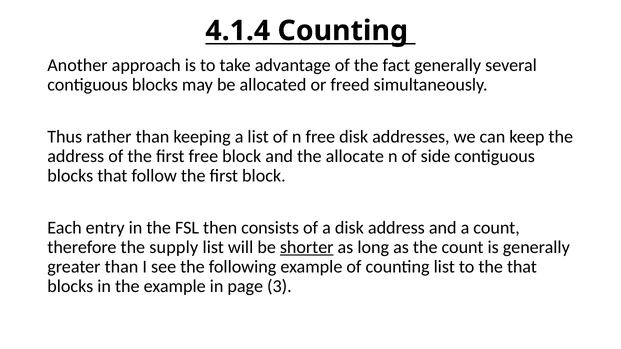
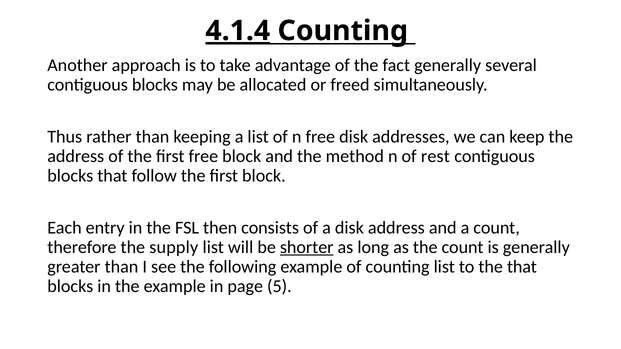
4.1.4 underline: none -> present (238, 31)
allocate: allocate -> method (355, 157)
side: side -> rest (435, 157)
3: 3 -> 5 (279, 287)
